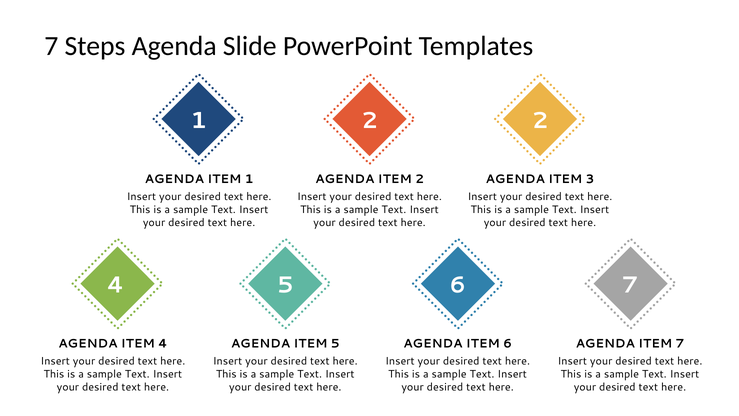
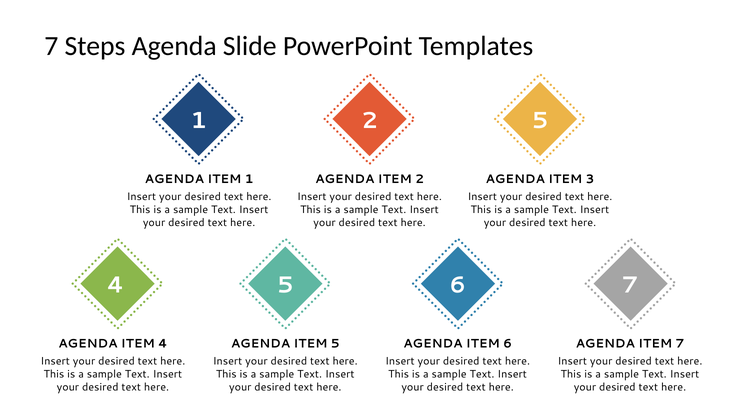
2 2: 2 -> 5 (540, 121)
